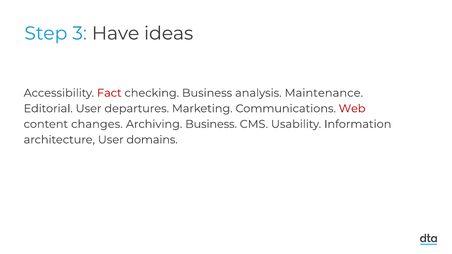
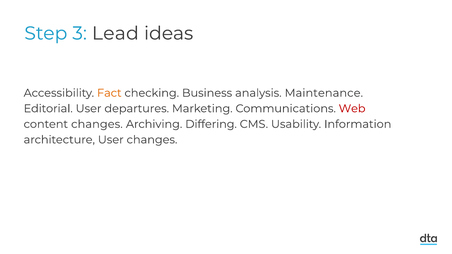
Have: Have -> Lead (115, 33)
Fact colour: red -> orange (109, 93)
Archiving Business: Business -> Differing (211, 124)
User domains: domains -> changes (152, 140)
